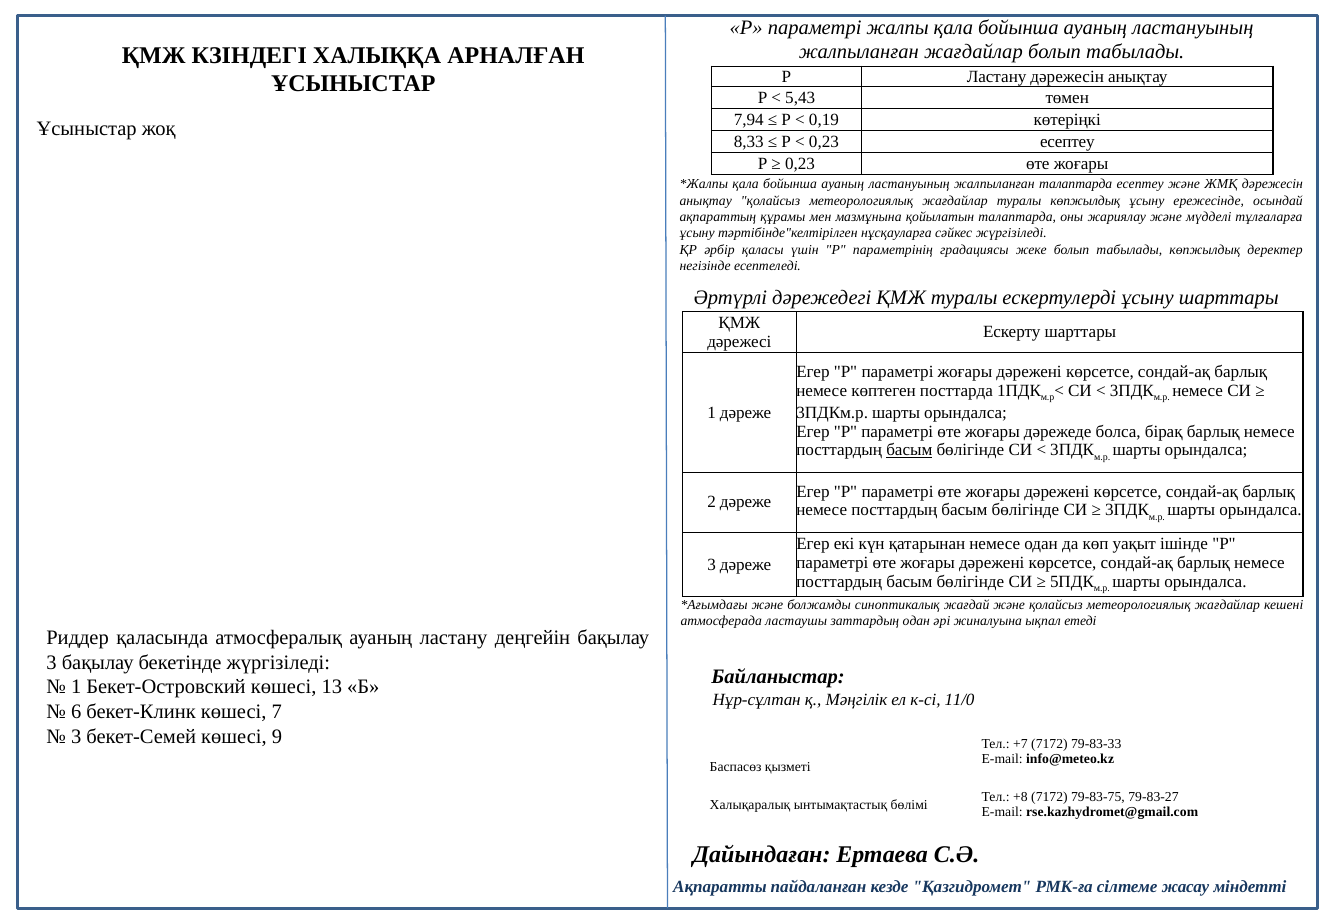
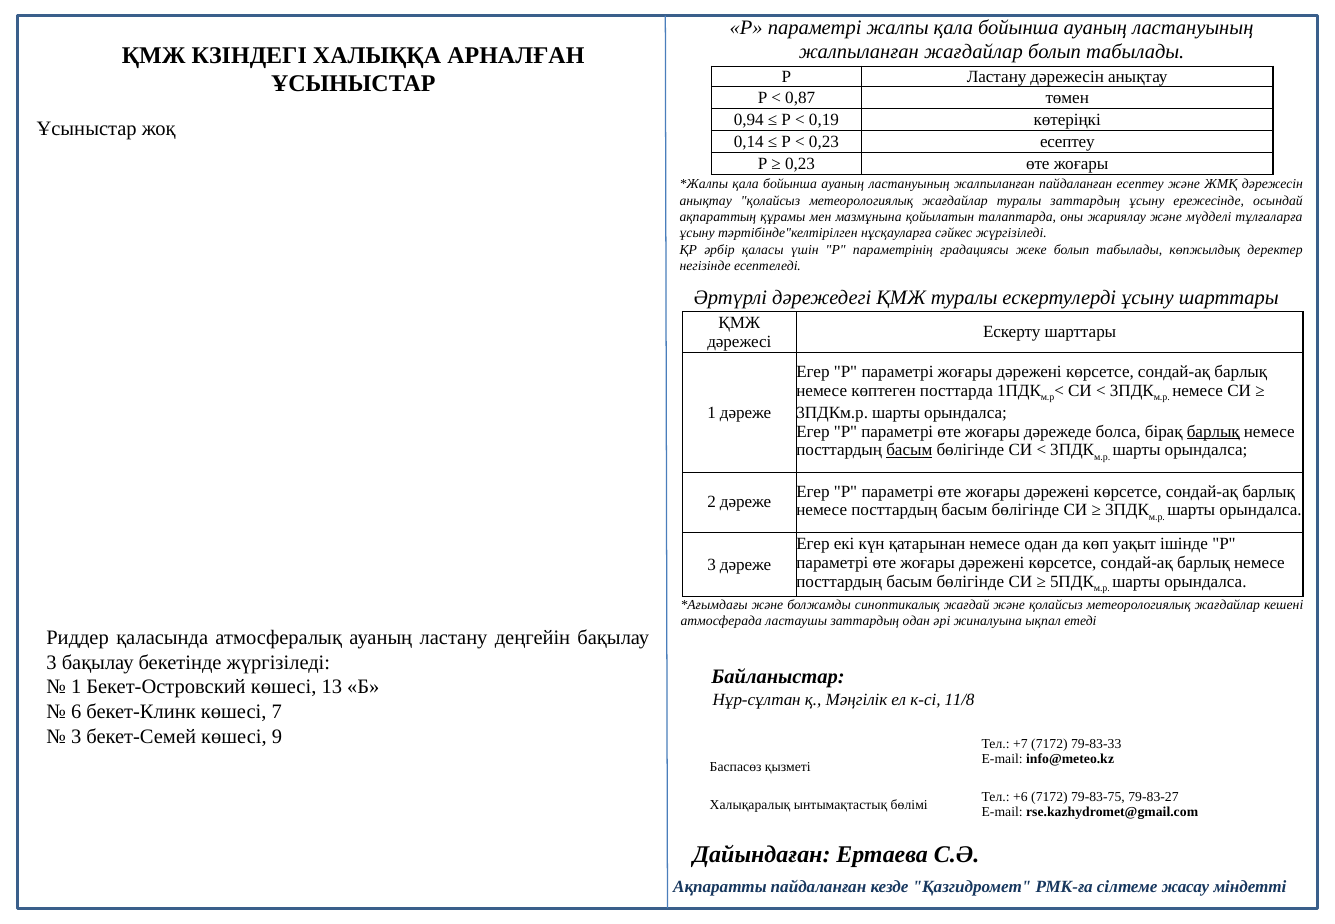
5,43: 5,43 -> 0,87 (800, 98)
7,94: 7,94 -> 0,94 (749, 120)
8,33: 8,33 -> 0,14 (749, 142)
жалпыланған талаптарда: талаптарда -> пайдаланған (1076, 184)
туралы көпжылдық: көпжылдық -> заттардың (1085, 201)
барлық underline: none -> present (1213, 431)
11/0: 11/0 -> 11/8 (959, 700)
+8: +8 -> +6 (1020, 797)
